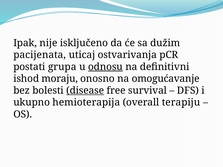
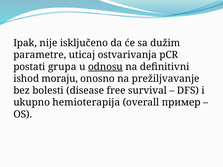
pacijenata: pacijenata -> parametre (40, 55)
omogućavanje: omogućavanje -> prežiljvavanje (166, 79)
disease underline: present -> none (85, 91)
terapiju: terapiju -> пример (181, 103)
